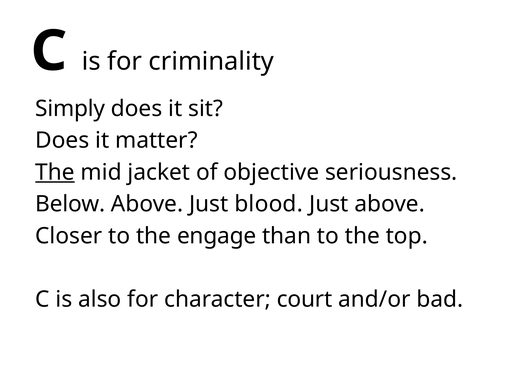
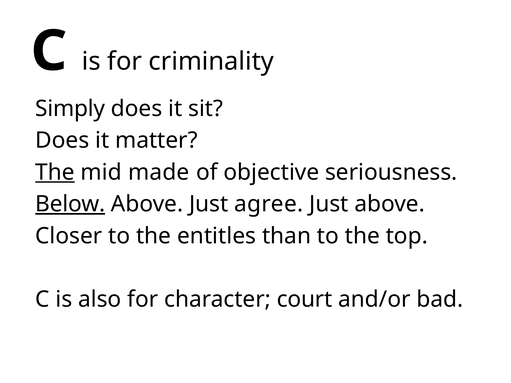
jacket: jacket -> made (159, 172)
Below underline: none -> present (70, 204)
blood: blood -> agree (269, 204)
engage: engage -> entitles (217, 236)
